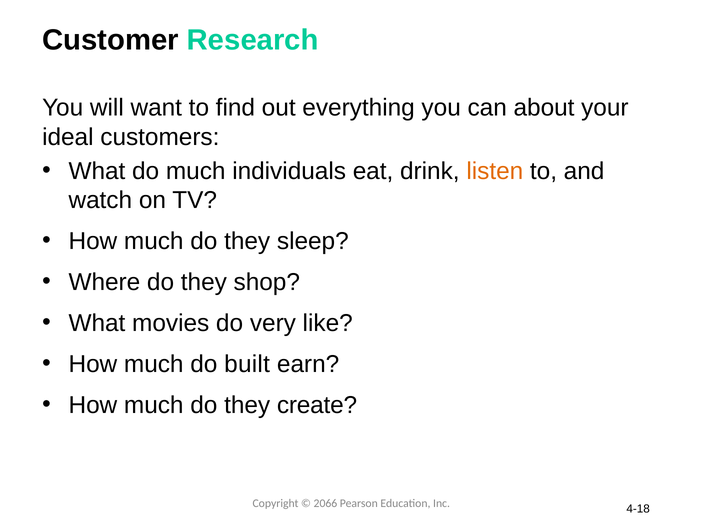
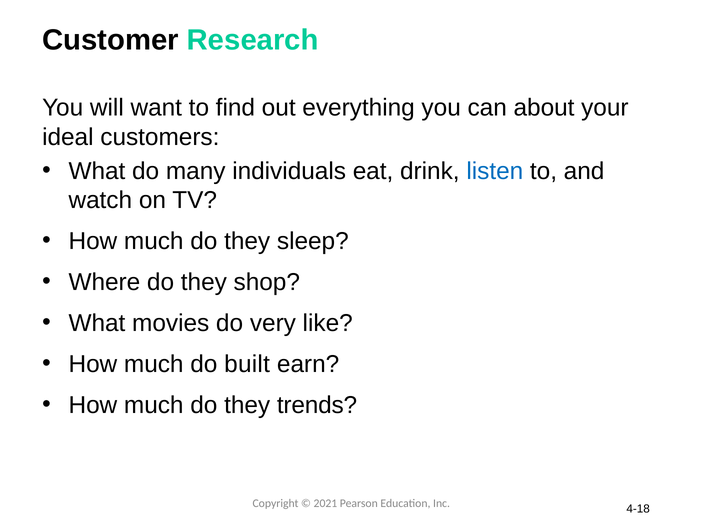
do much: much -> many (196, 171)
listen colour: orange -> blue (495, 171)
create: create -> trends (317, 405)
2066: 2066 -> 2021 (325, 503)
